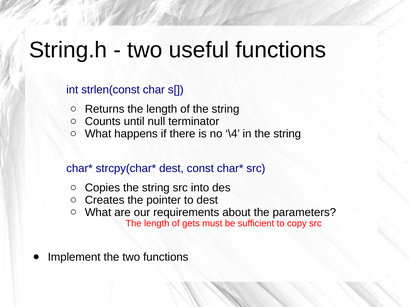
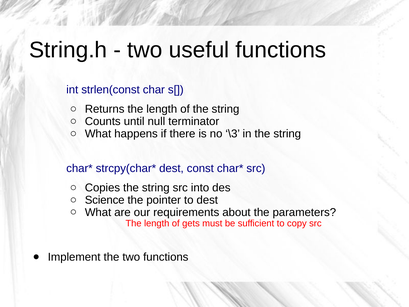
\4: \4 -> \3 (233, 134)
Creates: Creates -> Science (105, 200)
